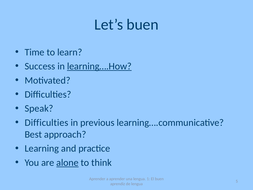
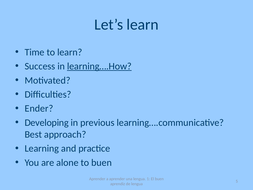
Let’s buen: buen -> learn (143, 24)
Speak: Speak -> Ender (39, 108)
Difficulties: Difficulties -> Developing (47, 122)
alone underline: present -> none (67, 162)
to think: think -> buen (102, 162)
